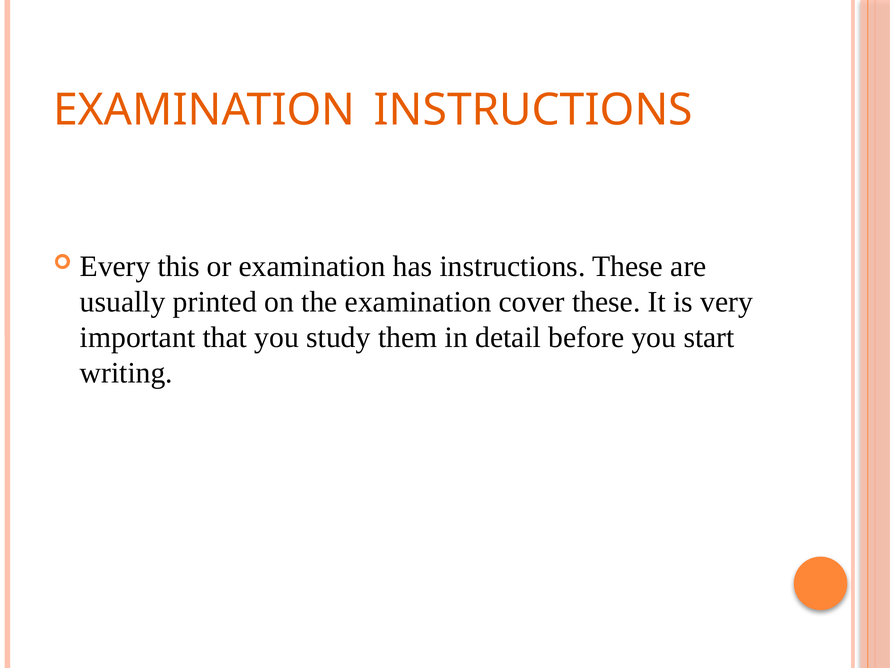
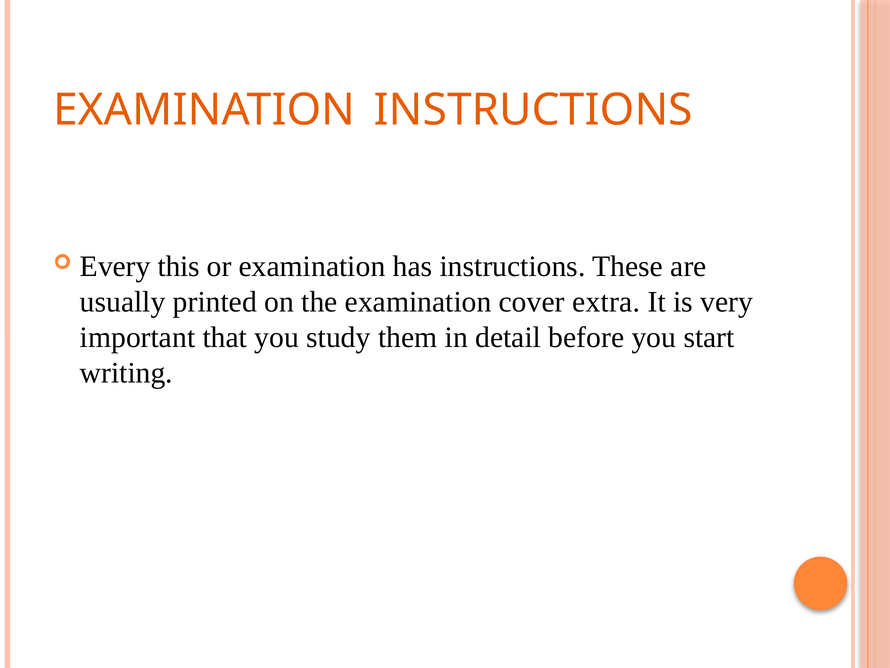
cover these: these -> extra (606, 302)
